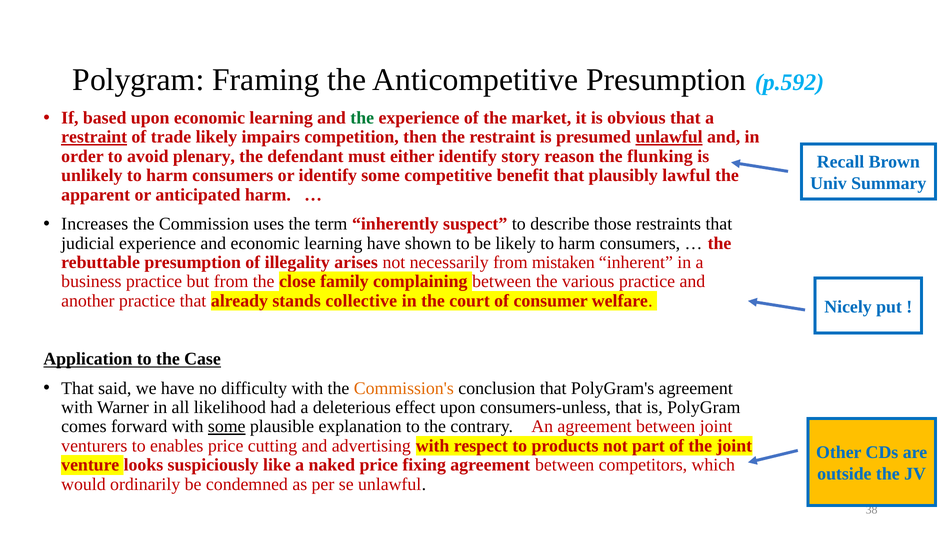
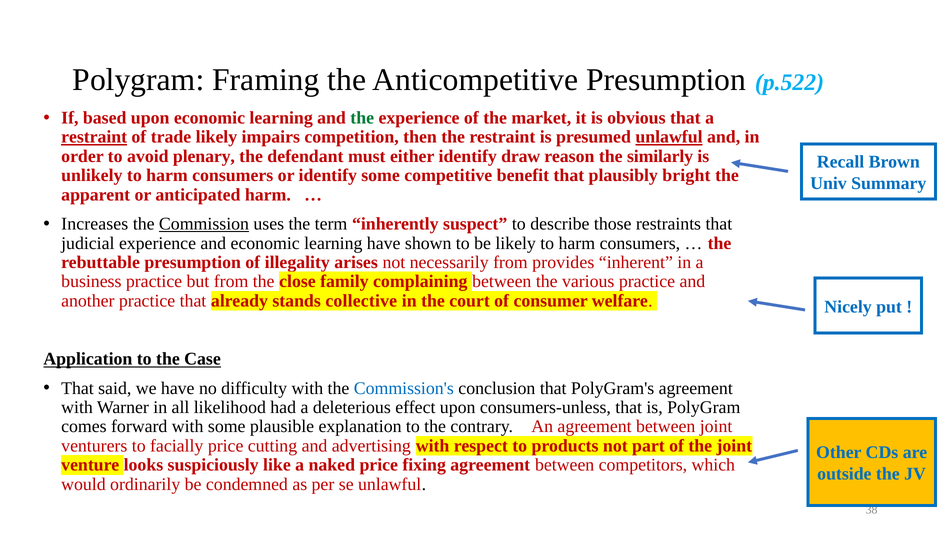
p.592: p.592 -> p.522 (789, 82)
story: story -> draw (521, 156)
flunking: flunking -> similarly (660, 156)
lawful: lawful -> bright (686, 176)
Commission underline: none -> present (204, 224)
mistaken: mistaken -> provides (563, 263)
Commission's colour: orange -> blue (404, 388)
some underline: present -> none (227, 427)
enables: enables -> facially (177, 446)
